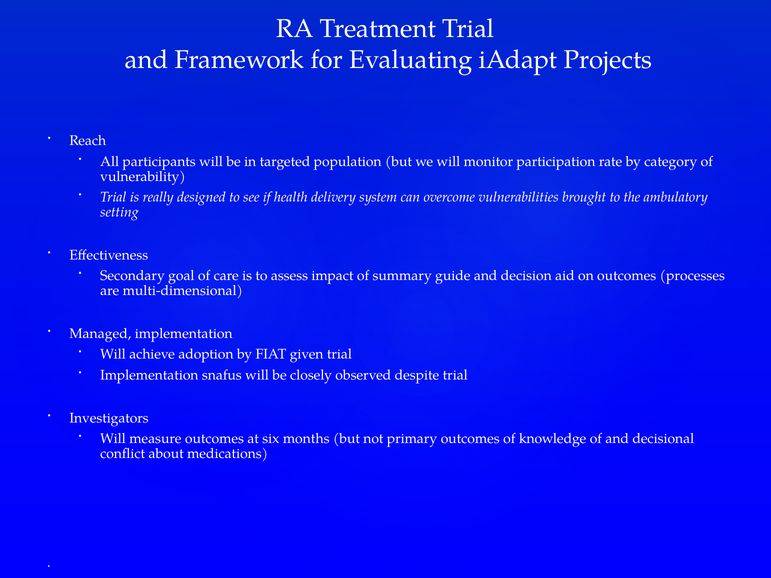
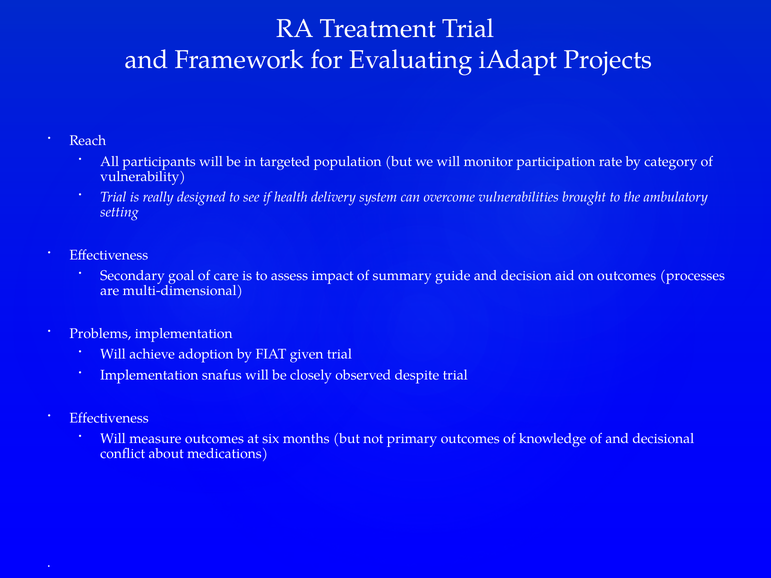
Managed: Managed -> Problems (100, 334)
Investigators: Investigators -> Effectiveness (109, 418)
